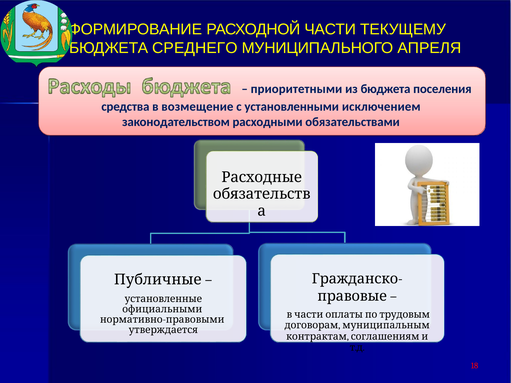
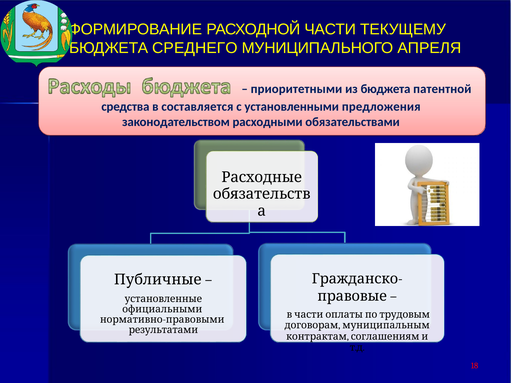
поселения: поселения -> патентной (442, 89)
возмещение: возмещение -> составляется (197, 107)
исключением: исключением -> предложения (381, 107)
утверждается: утверждается -> результатами (163, 330)
